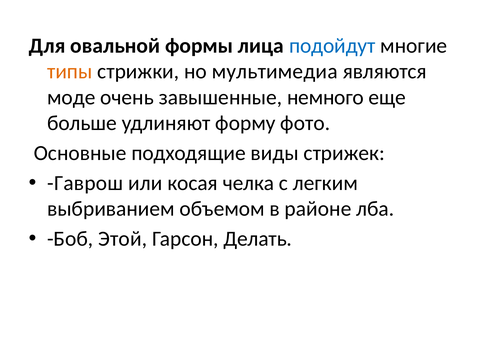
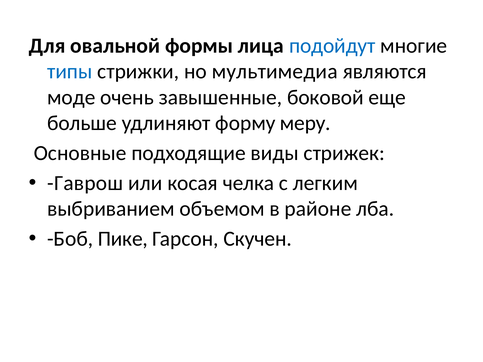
типы colour: orange -> blue (70, 72)
немного: немного -> боковой (325, 97)
фото: фото -> меру (305, 123)
Этой: Этой -> Пике (123, 239)
Делать: Делать -> Скучен (258, 239)
